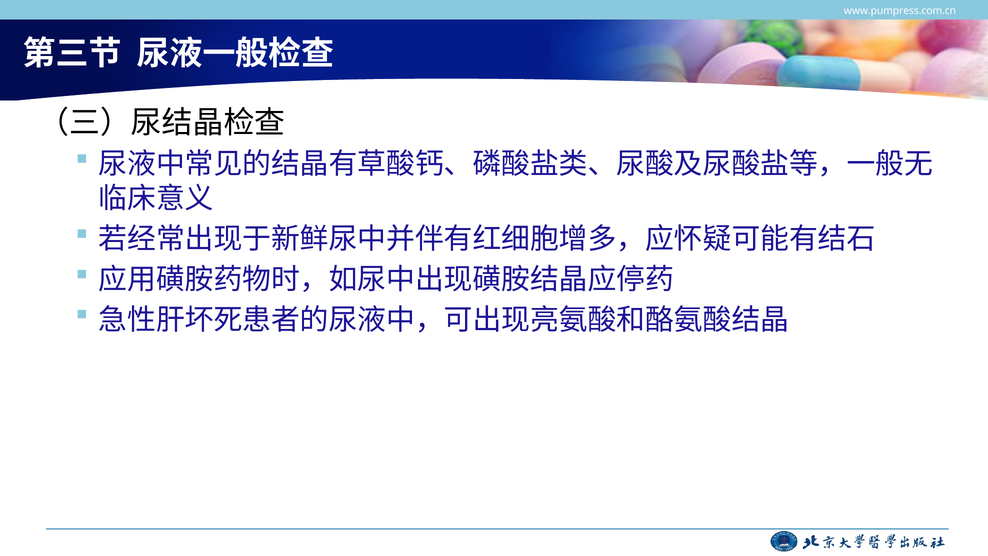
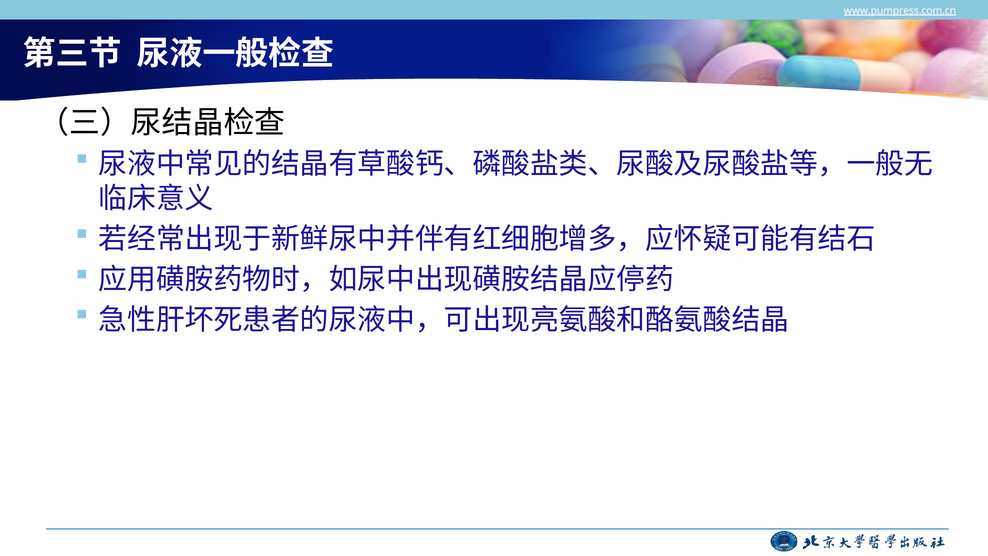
www.pumpress.com.cn underline: none -> present (900, 11)
